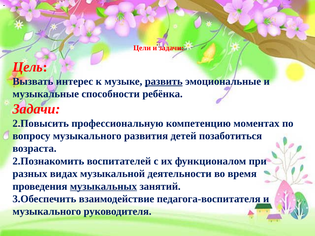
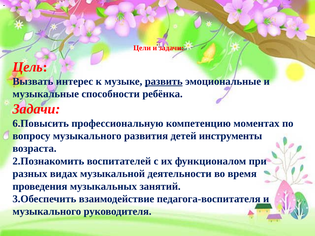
2.Повысить: 2.Повысить -> 6.Повысить (41, 123)
позаботиться: позаботиться -> инструменты (231, 136)
музыкальных underline: present -> none (103, 186)
